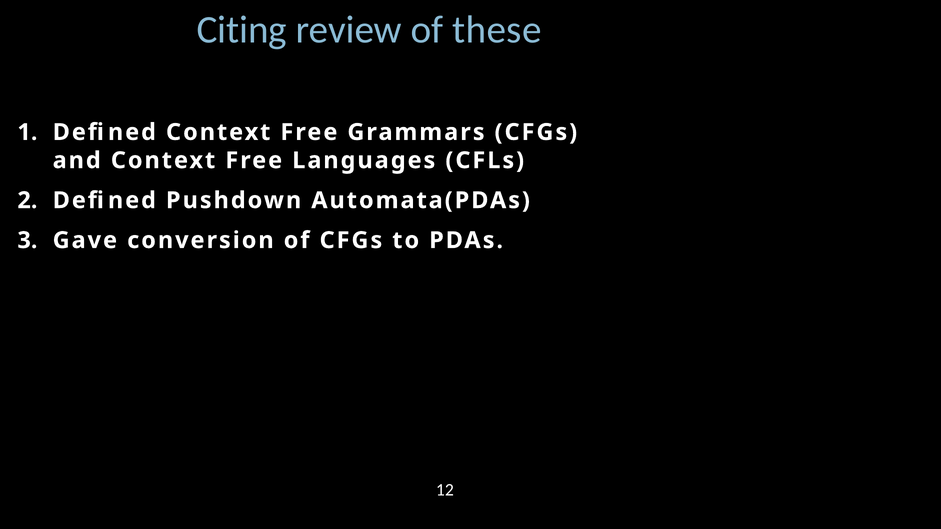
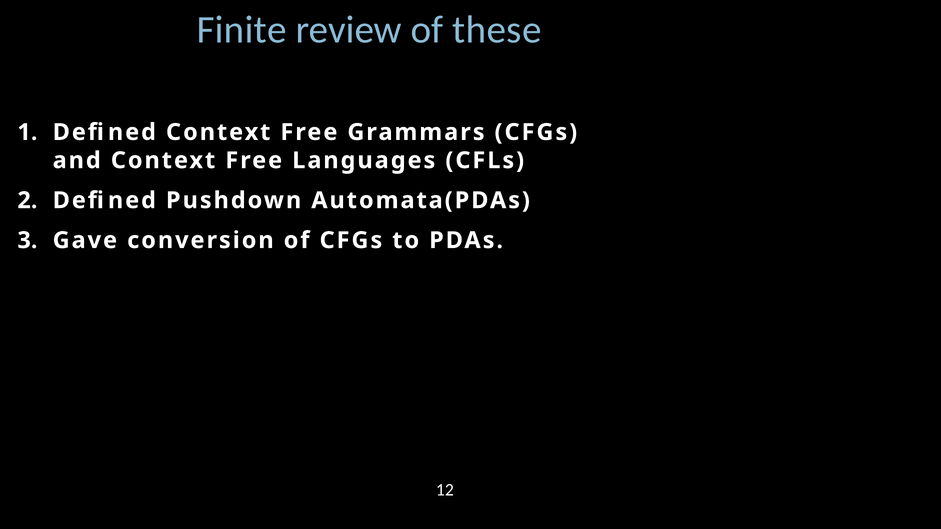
Citing: Citing -> Finite (242, 30)
